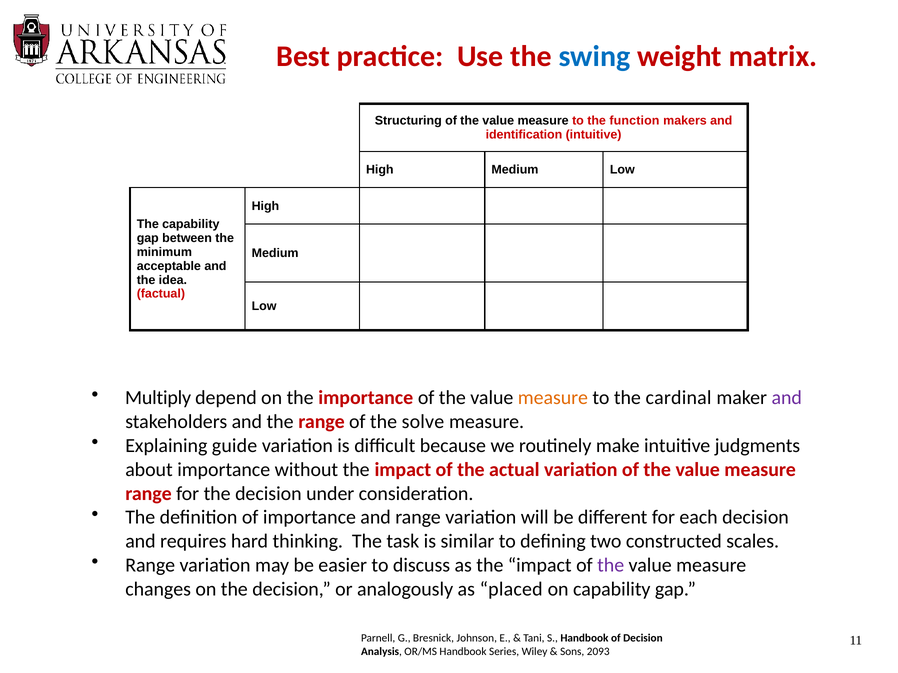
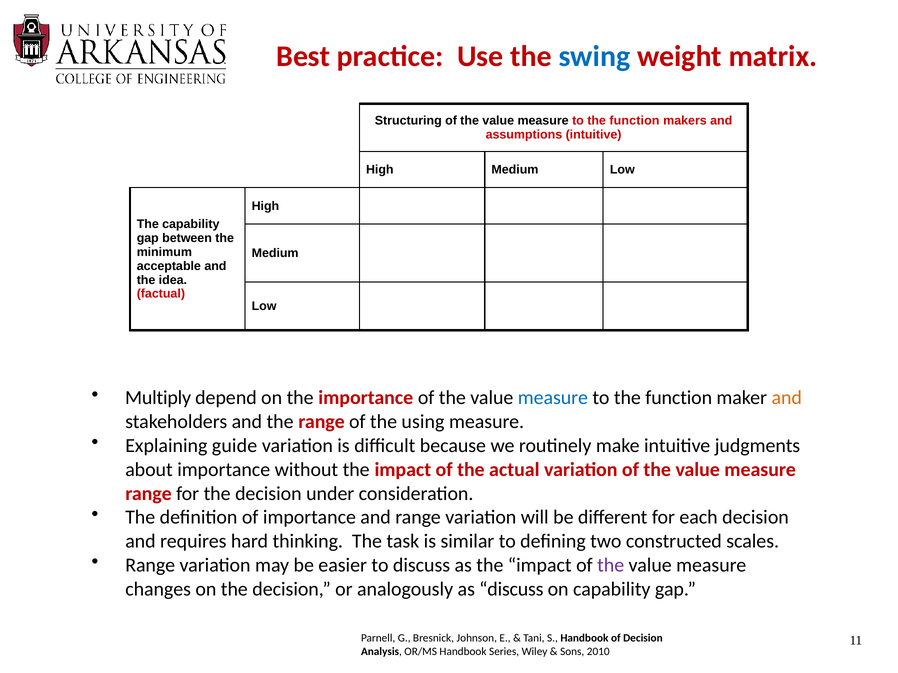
identification: identification -> assumptions (524, 135)
measure colour: orange -> blue (553, 398)
cardinal: cardinal -> function (679, 398)
and colour: purple -> orange (787, 398)
solve: solve -> using (423, 422)
as placed: placed -> discuss (511, 590)
2093: 2093 -> 2010 (598, 652)
